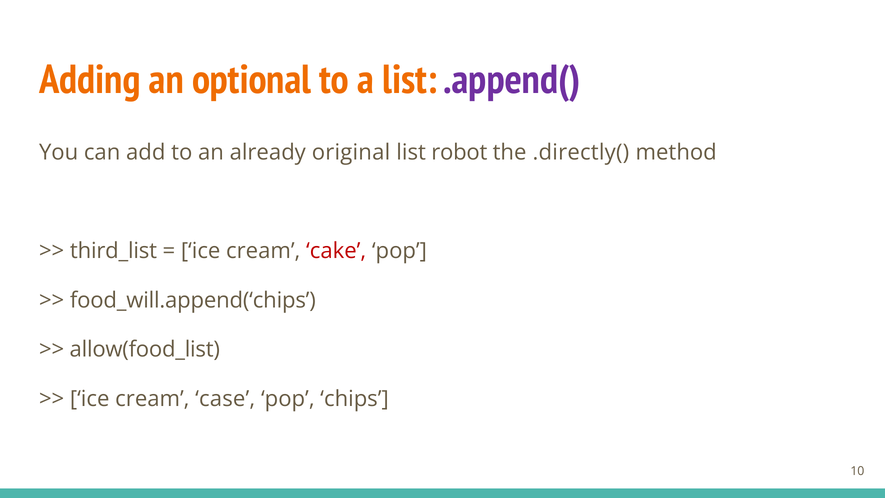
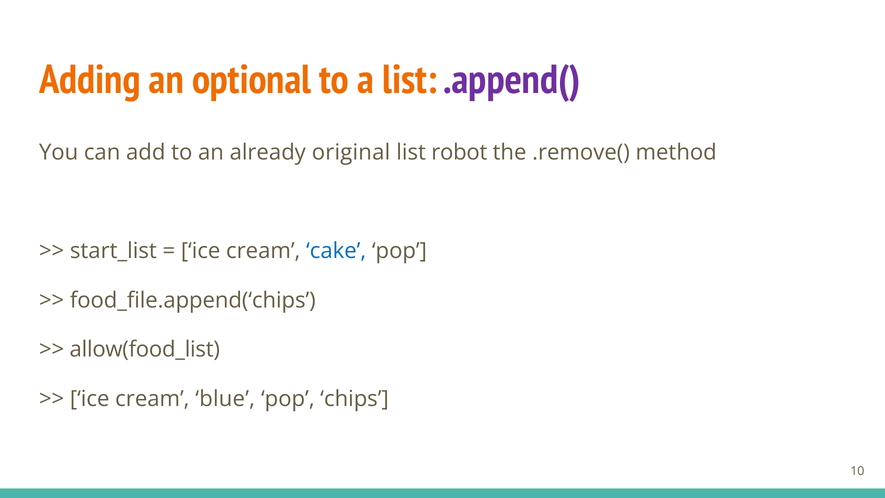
.directly(: .directly( -> .remove( (581, 152)
third_list: third_list -> start_list (113, 251)
cake colour: red -> blue (336, 251)
food_will.append(‘chips: food_will.append(‘chips -> food_file.append(‘chips (193, 300)
case: case -> blue (225, 399)
